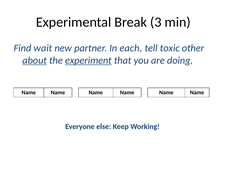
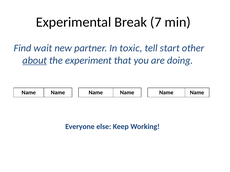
3: 3 -> 7 (156, 22)
each: each -> toxic (131, 48)
toxic: toxic -> start (170, 48)
experiment underline: present -> none (88, 61)
